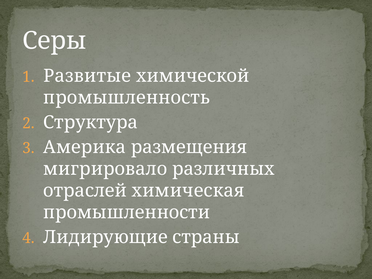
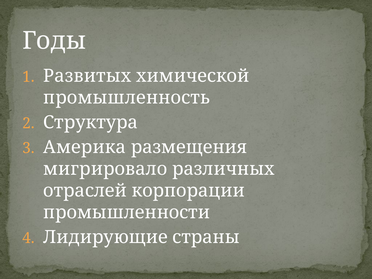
Серы: Серы -> Годы (54, 41)
Развитые: Развитые -> Развитых (87, 76)
химическая: химическая -> корпорации (188, 191)
